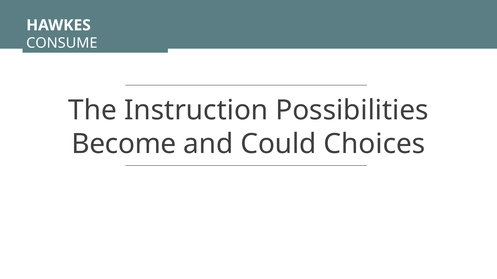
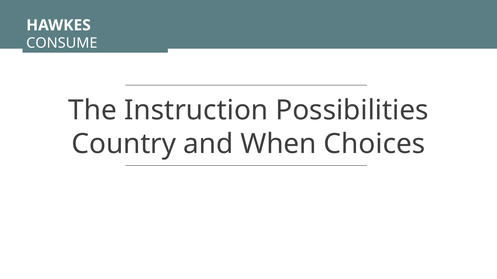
Become: Become -> Country (124, 144)
Could: Could -> When (279, 144)
